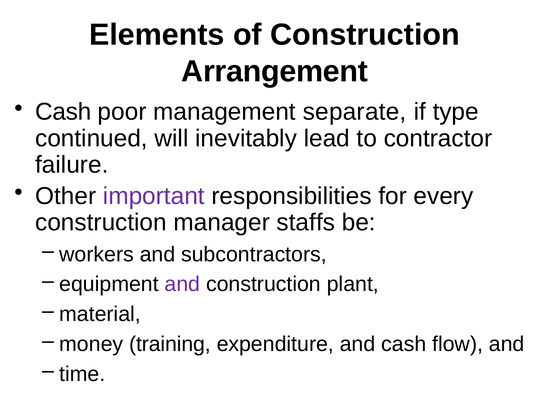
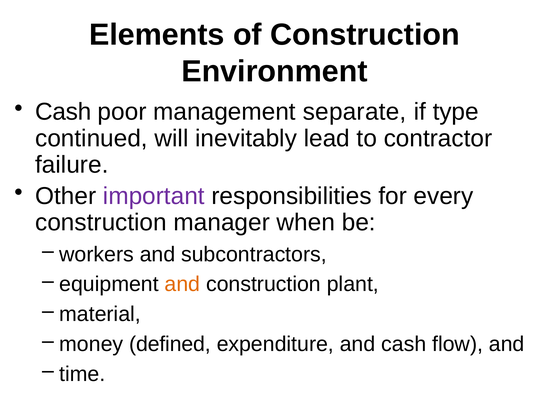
Arrangement: Arrangement -> Environment (274, 71)
staffs: staffs -> when (306, 222)
and colour: purple -> orange (182, 284)
training: training -> defined (170, 344)
